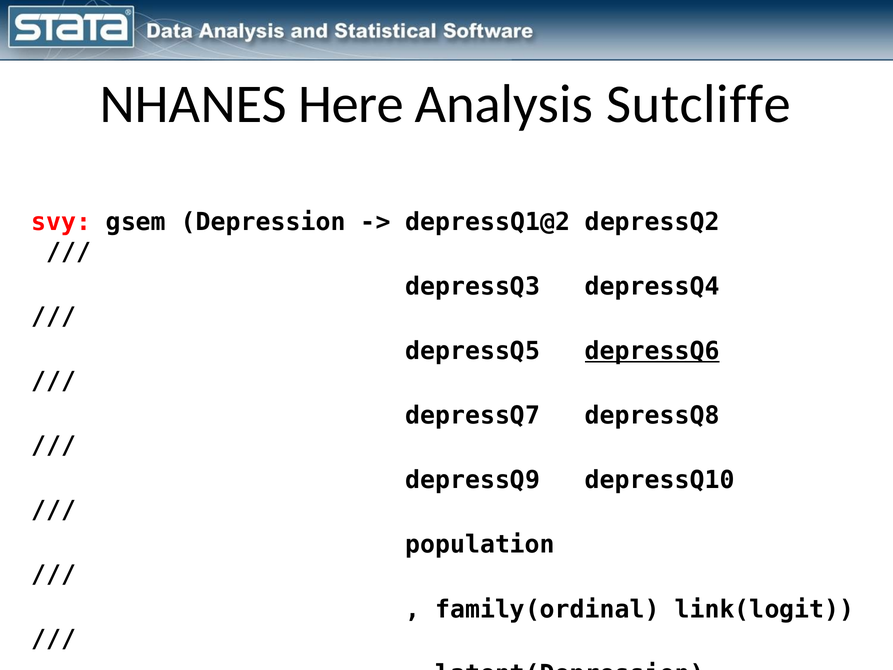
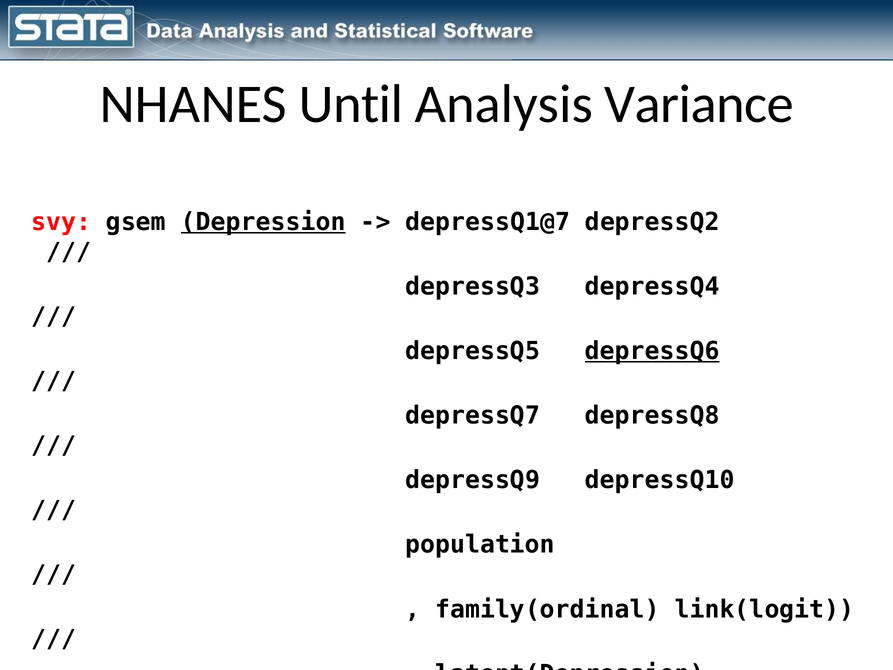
Here: Here -> Until (351, 104)
Sutcliffe: Sutcliffe -> Variance (699, 104)
Depression underline: none -> present (263, 222)
depressQ1@2: depressQ1@2 -> depressQ1@7 (488, 222)
